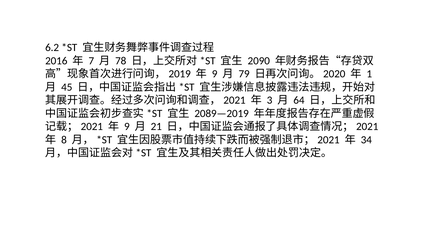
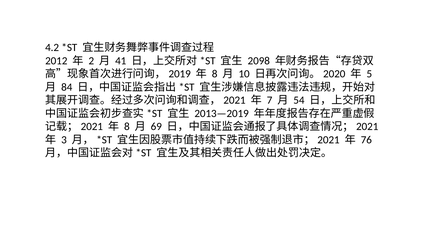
6.2: 6.2 -> 4.2 (52, 48)
2016: 2016 -> 2012 (56, 61)
7: 7 -> 2 (91, 61)
78: 78 -> 41 (121, 61)
2090: 2090 -> 2098 (259, 61)
9: 9 -> 8 (215, 74)
79: 79 -> 10 (244, 74)
1: 1 -> 5 (369, 74)
45: 45 -> 84 (67, 87)
3: 3 -> 7 (270, 100)
64: 64 -> 54 (299, 100)
2089—2019: 2089—2019 -> 2013—2019 (222, 113)
9: 9 -> 8 (127, 127)
21: 21 -> 69 (156, 127)
8: 8 -> 3 (64, 140)
34: 34 -> 76 (366, 140)
